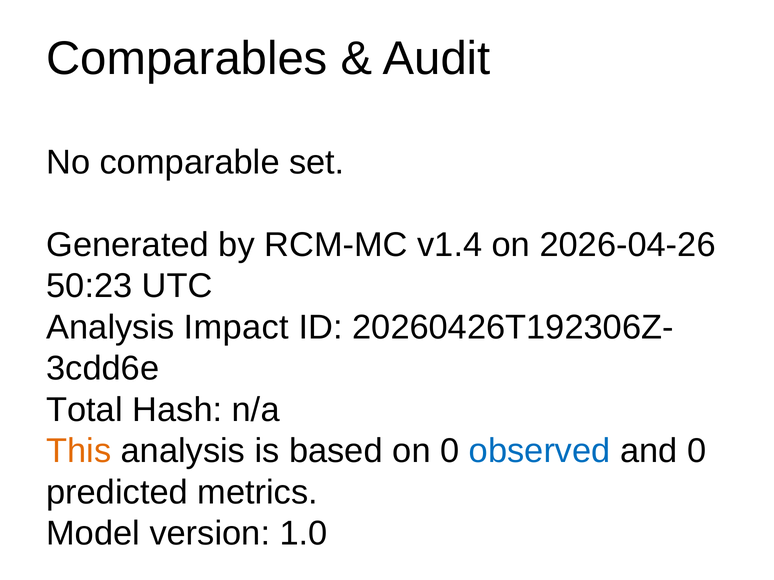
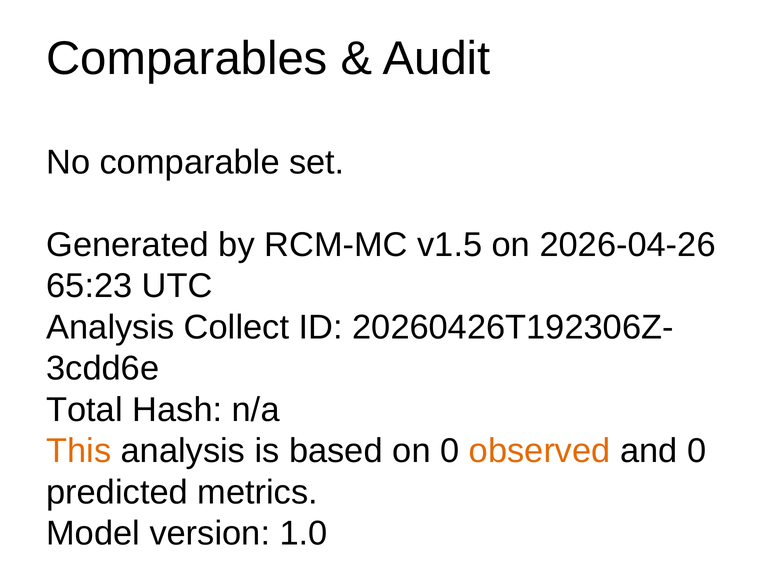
v1.4: v1.4 -> v1.5 (450, 245)
50:23: 50:23 -> 65:23 (89, 286)
Impact: Impact -> Collect (237, 327)
observed colour: blue -> orange (540, 451)
